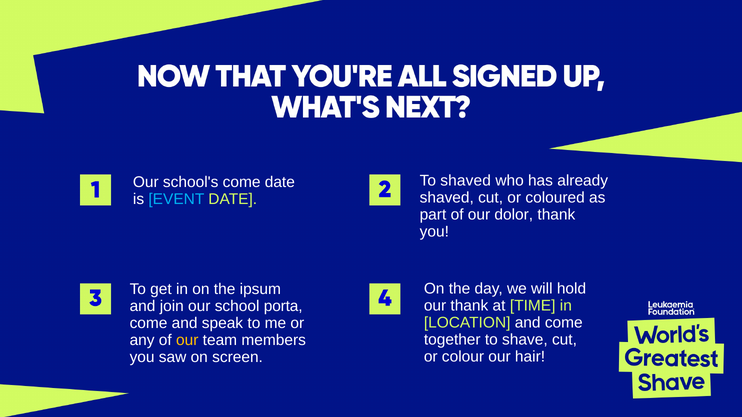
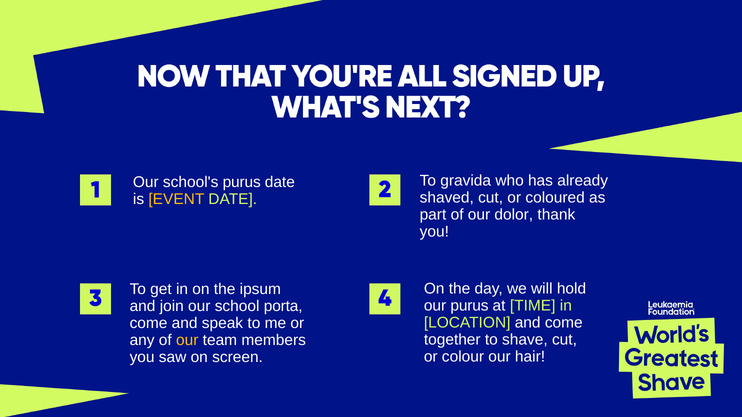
To shaved: shaved -> gravida (466, 181)
school's come: come -> purus (242, 183)
EVENT colour: light blue -> yellow (176, 200)
our thank: thank -> purus (469, 306)
